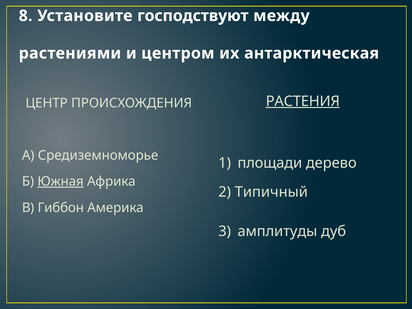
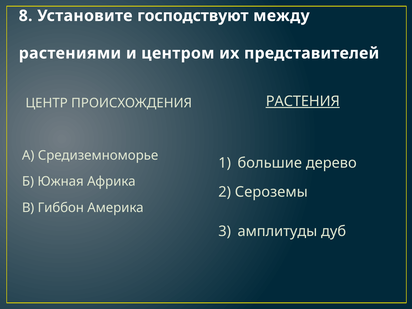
антарктическая: антарктическая -> представителей (312, 53)
площади: площади -> большие (270, 163)
Южная underline: present -> none (61, 181)
Типичный: Типичный -> Сероземы (271, 192)
